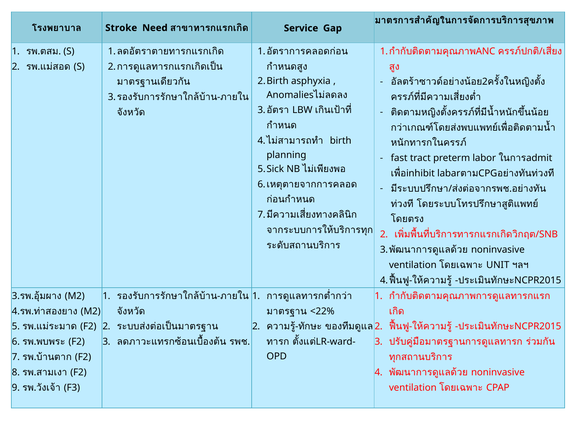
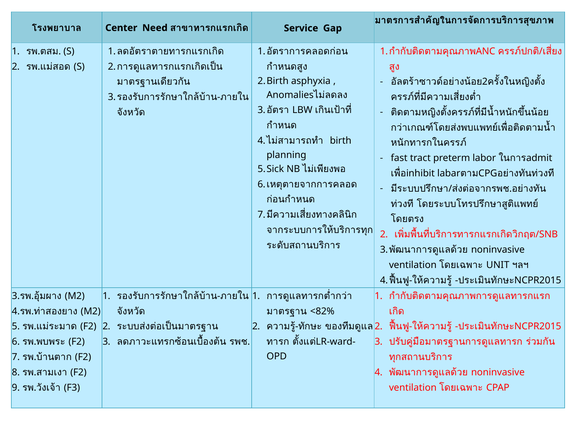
Stroke: Stroke -> Center (121, 28)
<22%: <22% -> <82% (322, 311)
